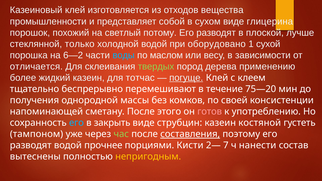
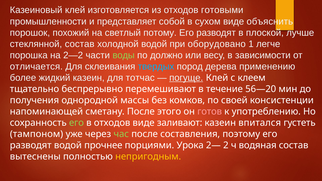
вещества: вещества -> готовыми (222, 10)
глицерина: глицерина -> объяснить (270, 21)
стеклянной только: только -> состав (80, 44)
сухой: сухой -> легче (268, 44)
6—2: 6—2 -> 2—2 (73, 55)
воды colour: light blue -> light green (124, 55)
маслом: маслом -> должно (166, 55)
твердых colour: light green -> light blue (156, 67)
75—20: 75—20 -> 56—20 (261, 89)
его colour: light blue -> light green (76, 123)
в закрыть: закрыть -> отходов (112, 123)
струбцин: струбцин -> заливают (180, 123)
костяной: костяной -> впитался (260, 123)
составления underline: present -> none (190, 134)
Кисти: Кисти -> Урока (190, 145)
7: 7 -> 2 (226, 145)
нанести: нанести -> водяная (258, 145)
